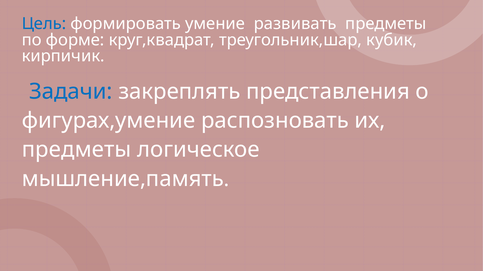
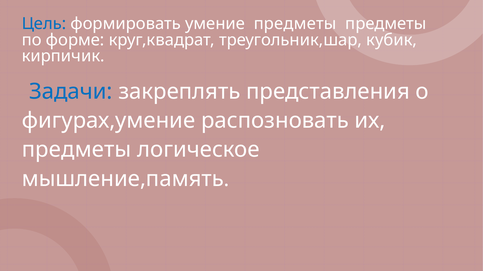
умение развивать: развивать -> предметы (295, 24)
